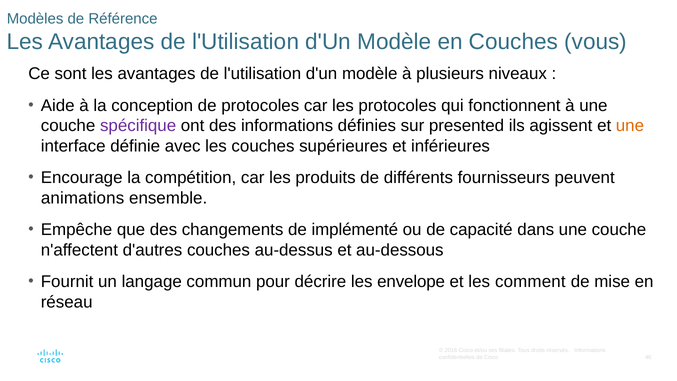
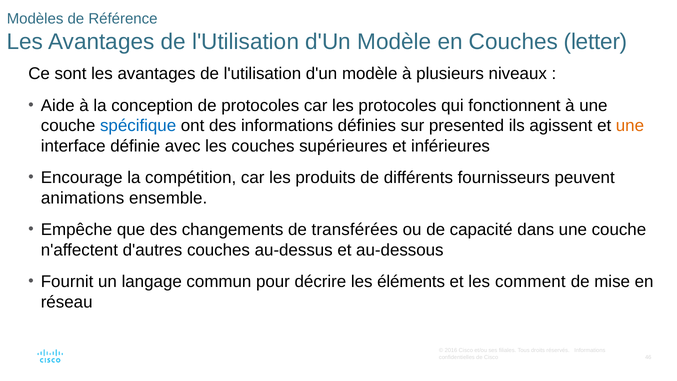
vous: vous -> letter (596, 42)
spécifique colour: purple -> blue (138, 126)
implémenté: implémenté -> transférées (355, 230)
envelope: envelope -> éléments (411, 282)
